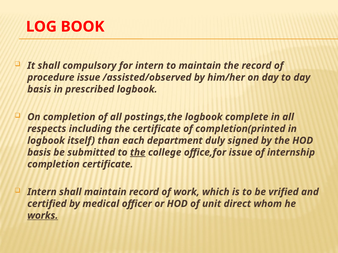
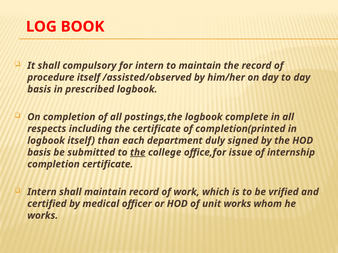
procedure issue: issue -> itself (89, 78)
unit direct: direct -> works (237, 204)
works underline: present -> none (43, 216)
